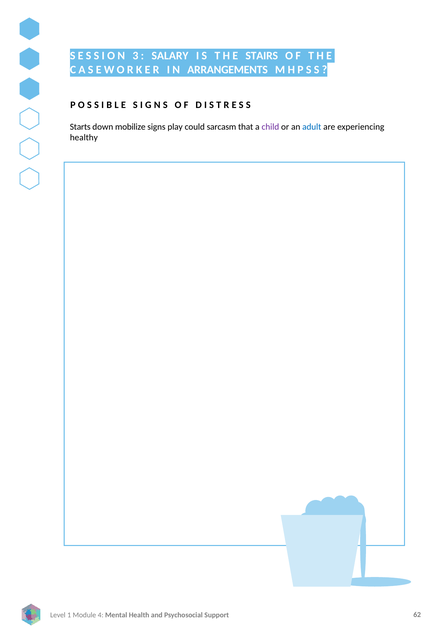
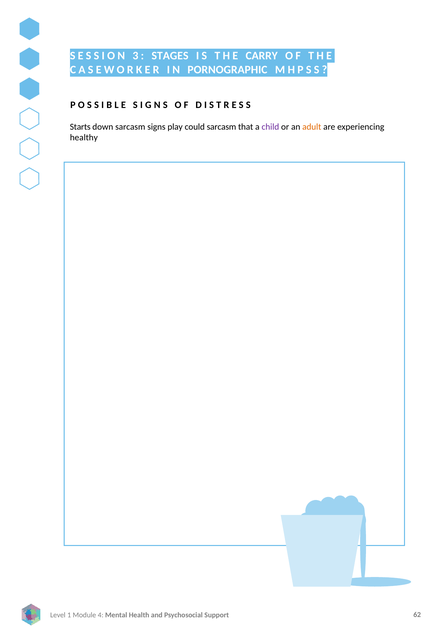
SALARY: SALARY -> STAGES (170, 56)
STAIRS: STAIRS -> CARRY (262, 56)
ARRANGEMENTS: ARRANGEMENTS -> PORNOGRAPHIC (227, 70)
down mobilize: mobilize -> sarcasm (130, 127)
adult colour: blue -> orange (312, 127)
